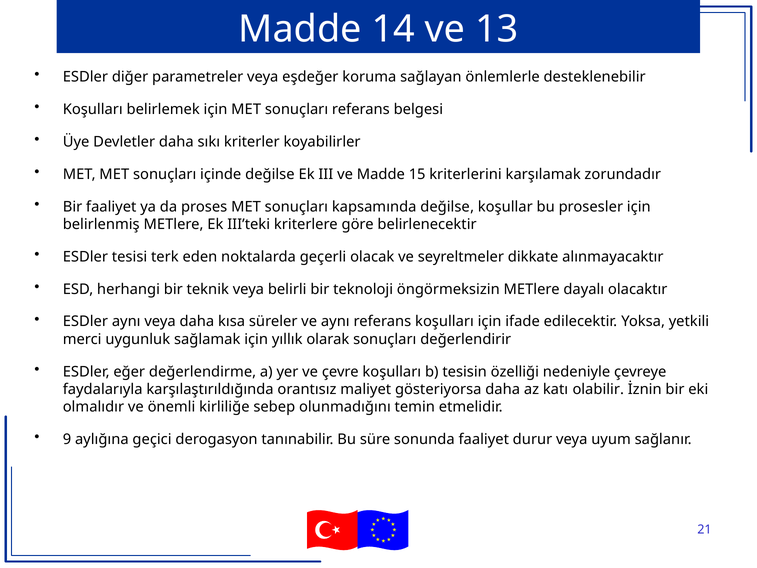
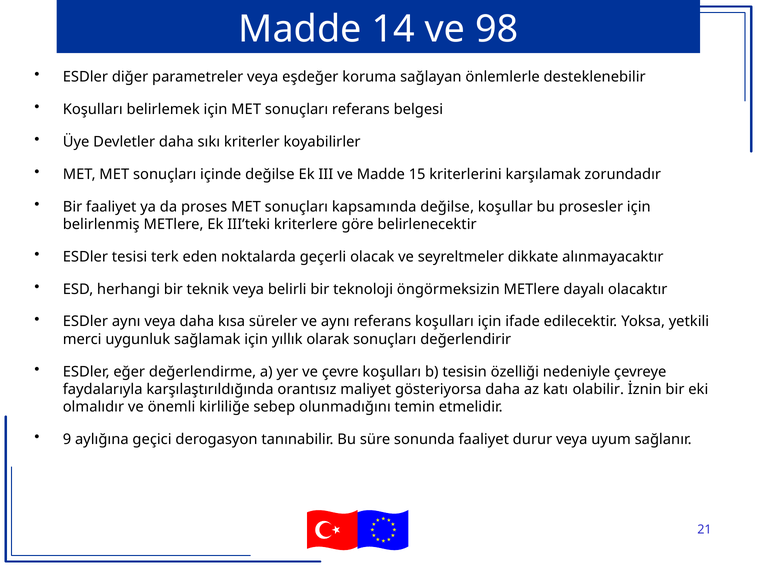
13: 13 -> 98 (497, 29)
